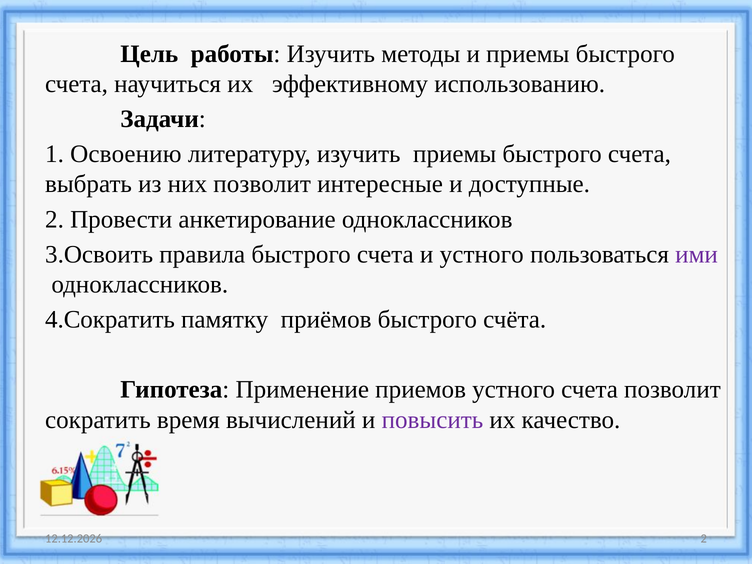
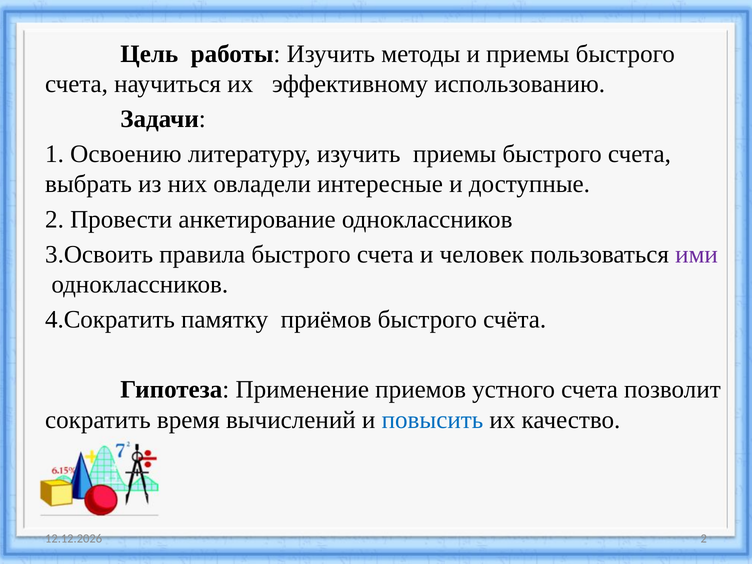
них позволит: позволит -> овладели (262, 184)
и устного: устного -> человек (482, 254)
повысить colour: purple -> blue (432, 420)
